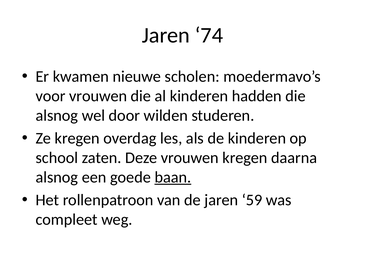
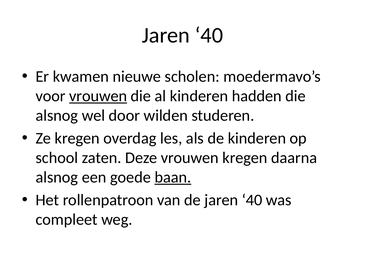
74: 74 -> 40 (209, 35)
vrouwen underline: none -> present (98, 96)
de jaren 59: 59 -> 40 (252, 200)
